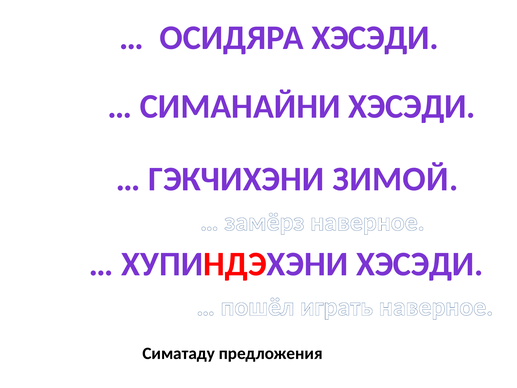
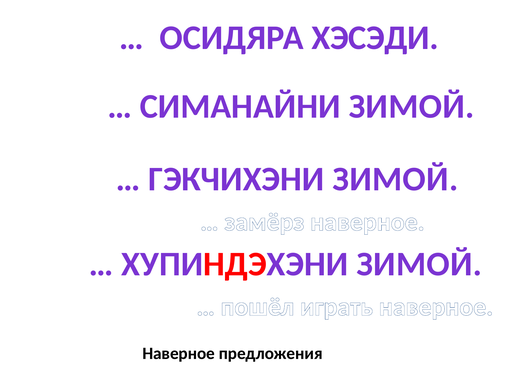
СИМАНАЙНИ ХЭСЭДИ: ХЭСЭДИ -> ЗИМОЙ (412, 106)
ХУПИНДЭХЭНИ ХЭСЭДИ: ХЭСЭДИ -> ЗИМОЙ (419, 264)
Симатаду: Симатаду -> Наверное (179, 353)
